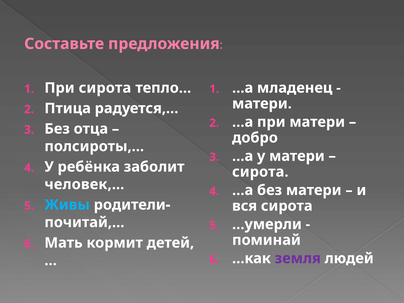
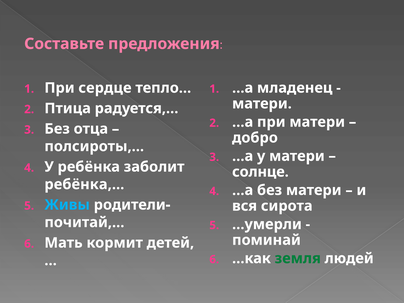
При сирота: сирота -> сердце (105, 88)
сирота: сирота -> солнце (260, 172)
человек,…: человек,… -> ребёнка,… (84, 184)
земля colour: purple -> green (298, 258)
